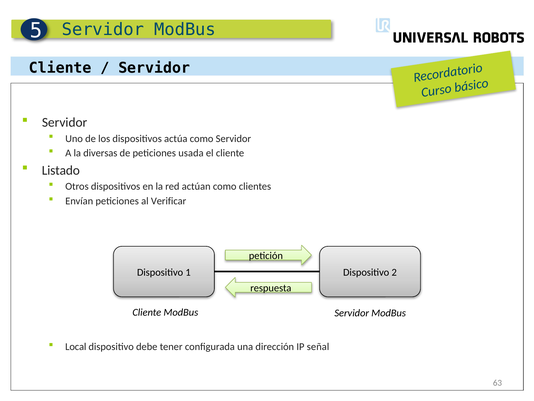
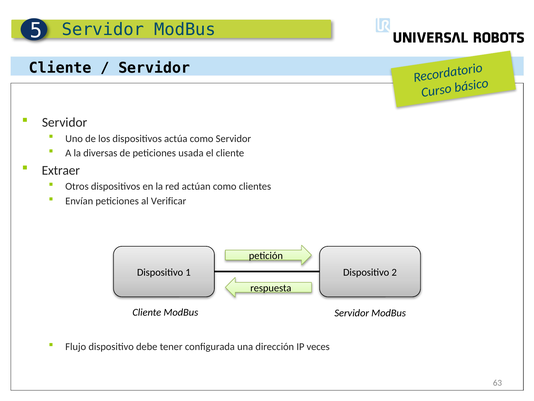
Listado: Listado -> Extraer (61, 170)
Local: Local -> Flujo (76, 346)
señal: señal -> veces (318, 346)
